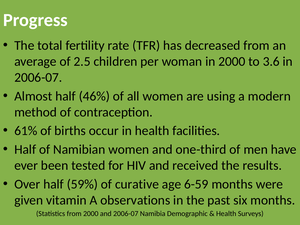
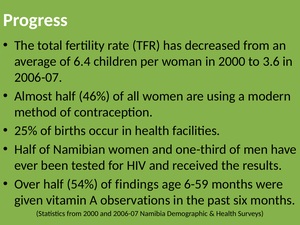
2.5: 2.5 -> 6.4 (82, 61)
61%: 61% -> 25% (26, 131)
59%: 59% -> 54% (82, 184)
curative: curative -> findings (137, 184)
